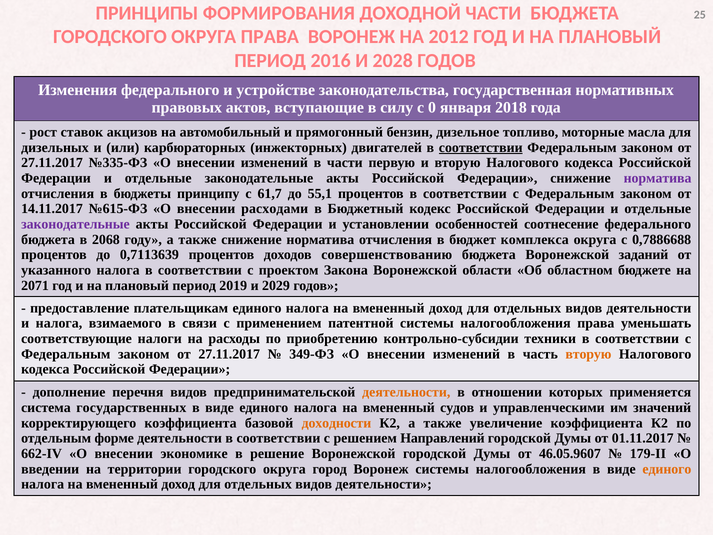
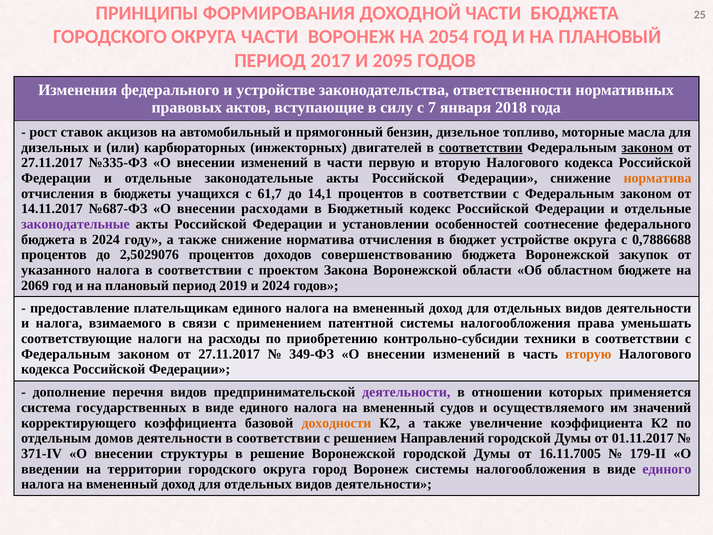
ОКРУГА ПРАВА: ПРАВА -> ЧАСТИ (270, 37)
2012: 2012 -> 2054 (449, 37)
2016: 2016 -> 2017 (331, 61)
2028: 2028 -> 2095 (393, 61)
государственная: государственная -> ответственности (512, 90)
0: 0 -> 7 (432, 108)
законом underline: none -> present (647, 147)
норматива colour: purple -> orange (658, 178)
принципу: принципу -> учащихся (208, 193)
55,1: 55,1 -> 14,1 (320, 193)
№615-ФЗ: №615-ФЗ -> №687-ФЗ (118, 209)
в 2068: 2068 -> 2024 (106, 239)
бюджет комплекса: комплекса -> устройстве (535, 239)
0,7113639: 0,7113639 -> 2,5029076 (149, 255)
заданий: заданий -> закупок (644, 255)
2071: 2071 -> 2069 (35, 285)
и 2029: 2029 -> 2024 (276, 285)
деятельности colour: orange -> purple (406, 392)
управленческими: управленческими -> осуществляемого (549, 408)
форме: форме -> домов (114, 438)
662-IV: 662-IV -> 371-IV (42, 453)
экономике: экономике -> структуры (194, 453)
46.05.9607: 46.05.9607 -> 16.11.7005 (570, 453)
единого colour: orange -> purple (667, 469)
